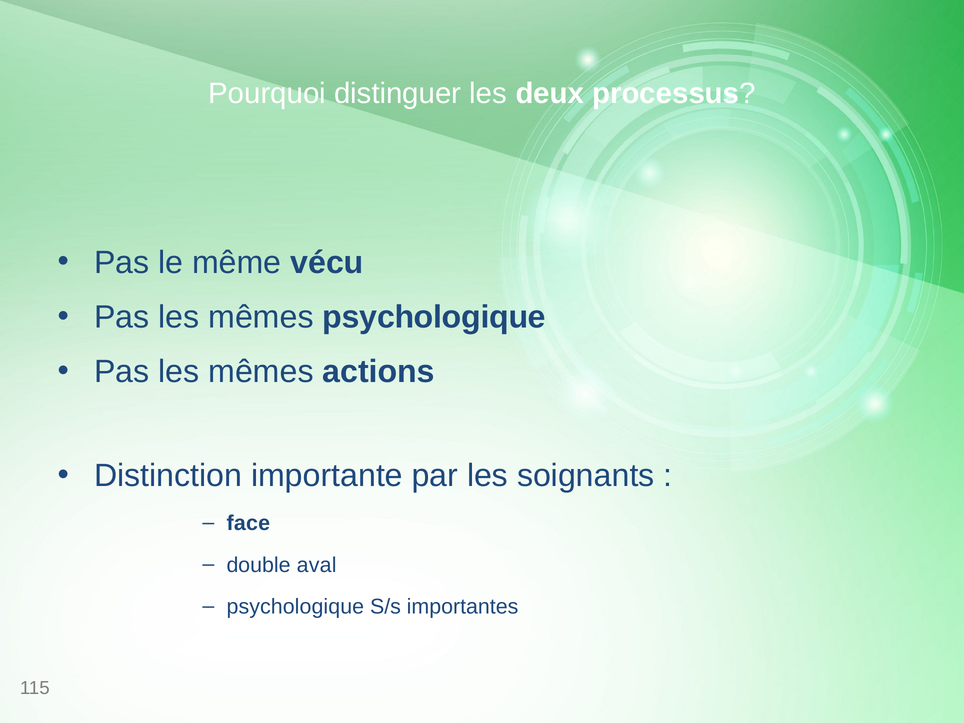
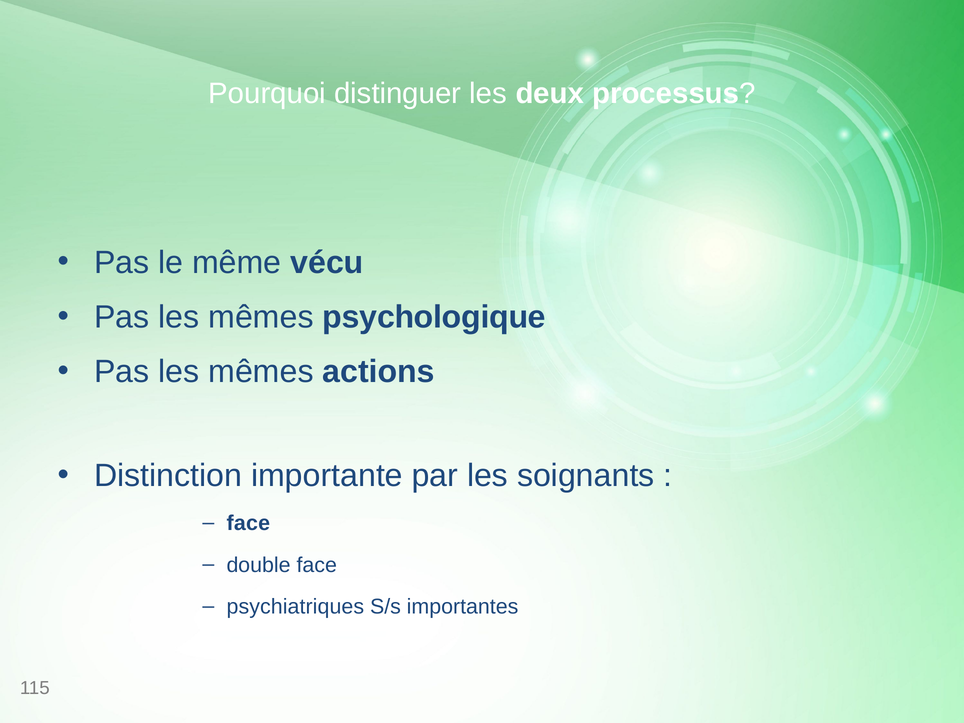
double aval: aval -> face (317, 565)
psychologique: psychologique -> psychiatriques (295, 607)
